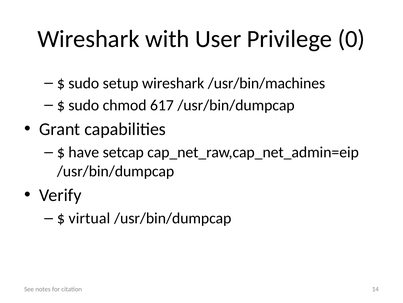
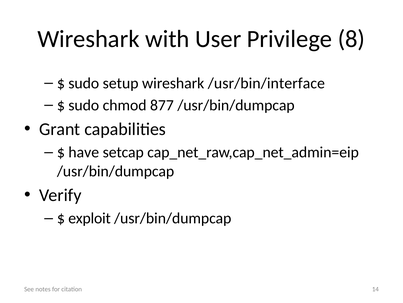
0: 0 -> 8 (351, 39)
/usr/bin/machines: /usr/bin/machines -> /usr/bin/interface (266, 83)
617: 617 -> 877 (162, 105)
virtual: virtual -> exploit (90, 218)
